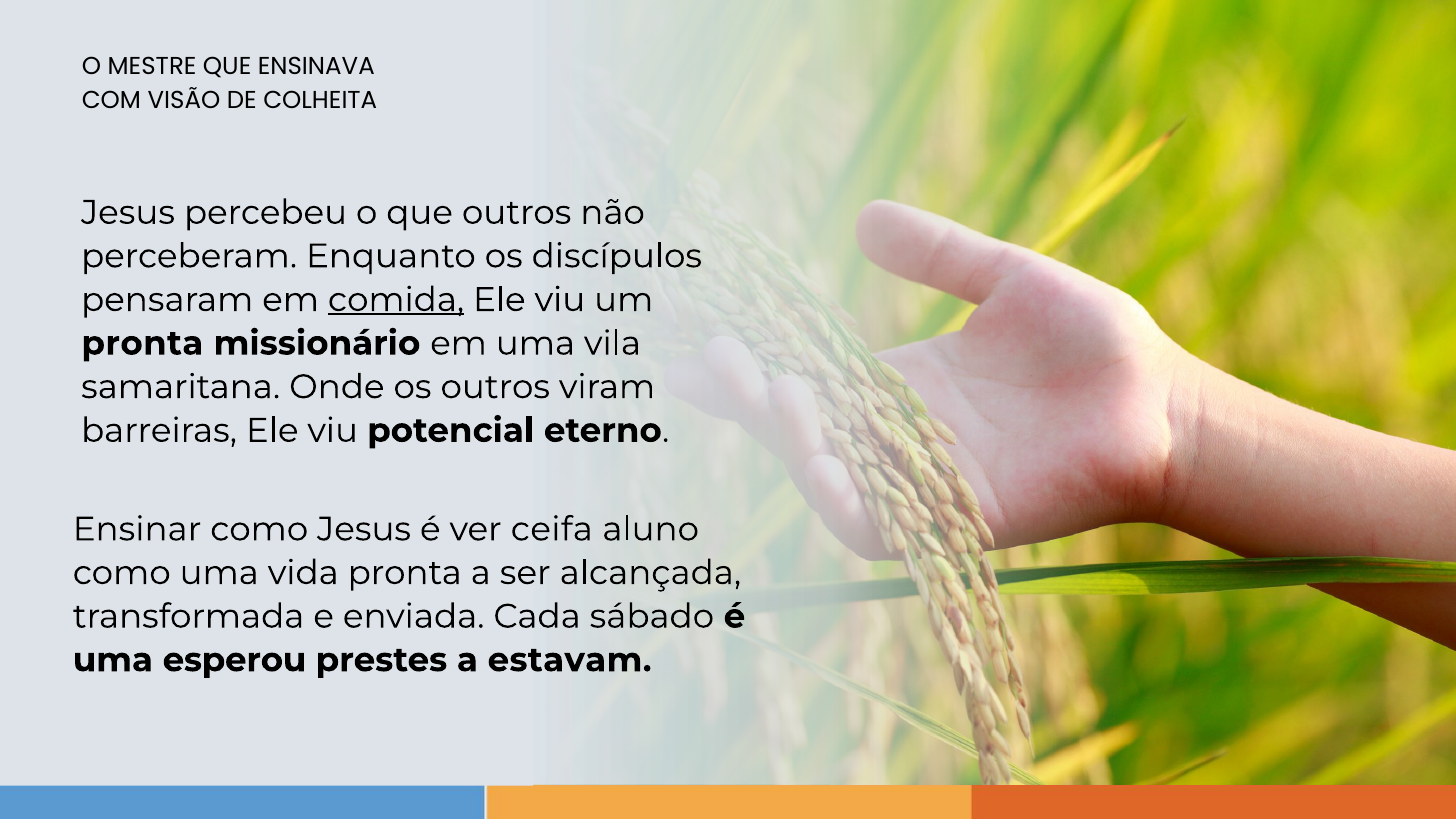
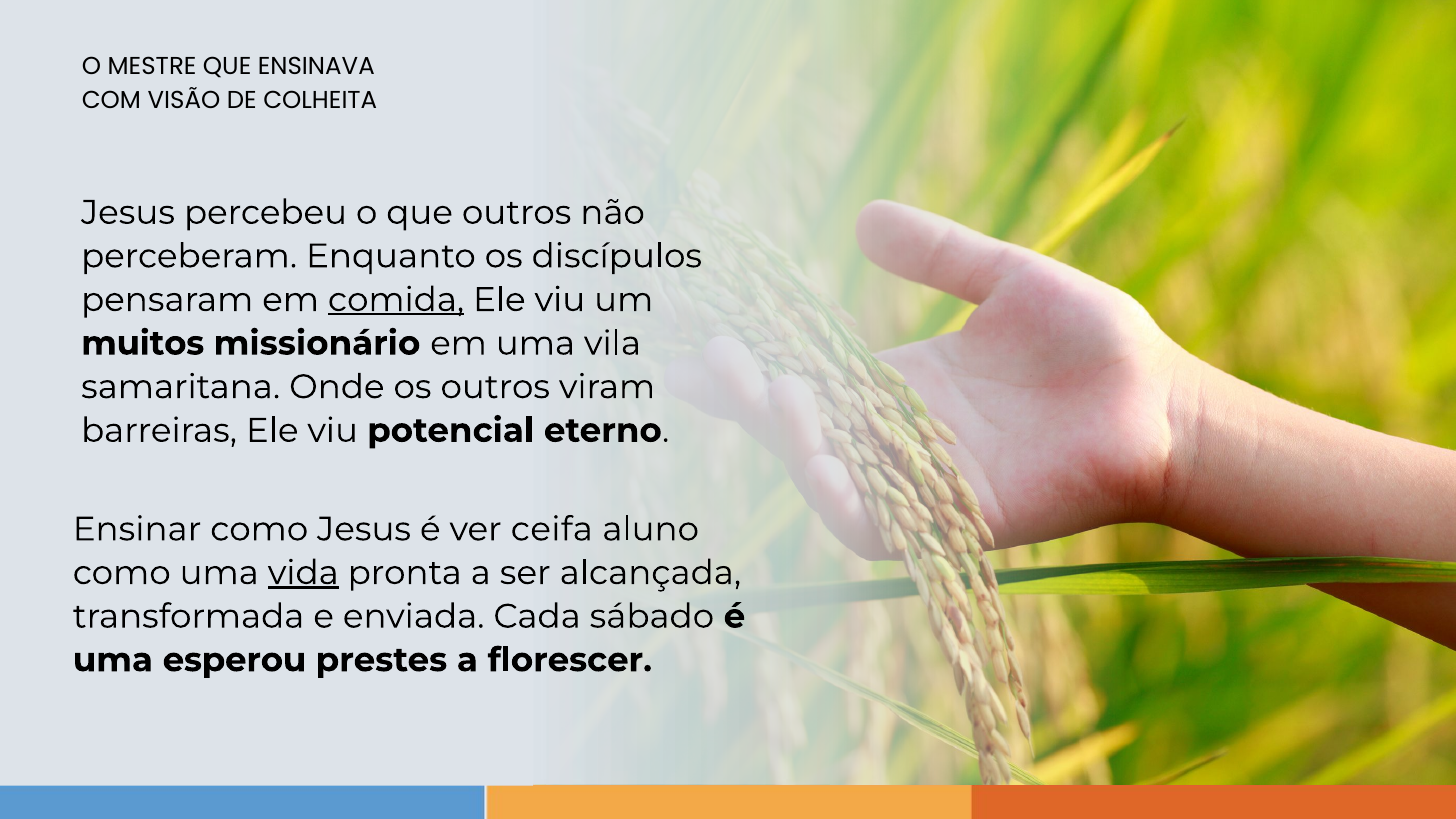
pronta: pronta -> muitos (143, 343)
vida underline: none -> present (303, 573)
estavam: estavam -> florescer (570, 660)
